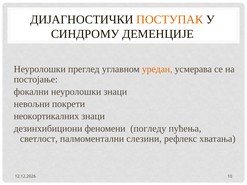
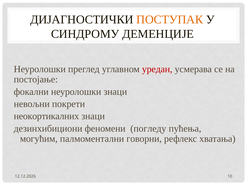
уредан colour: orange -> red (157, 69)
светлост: светлост -> могућим (39, 139)
слезини: слезини -> говорни (144, 139)
